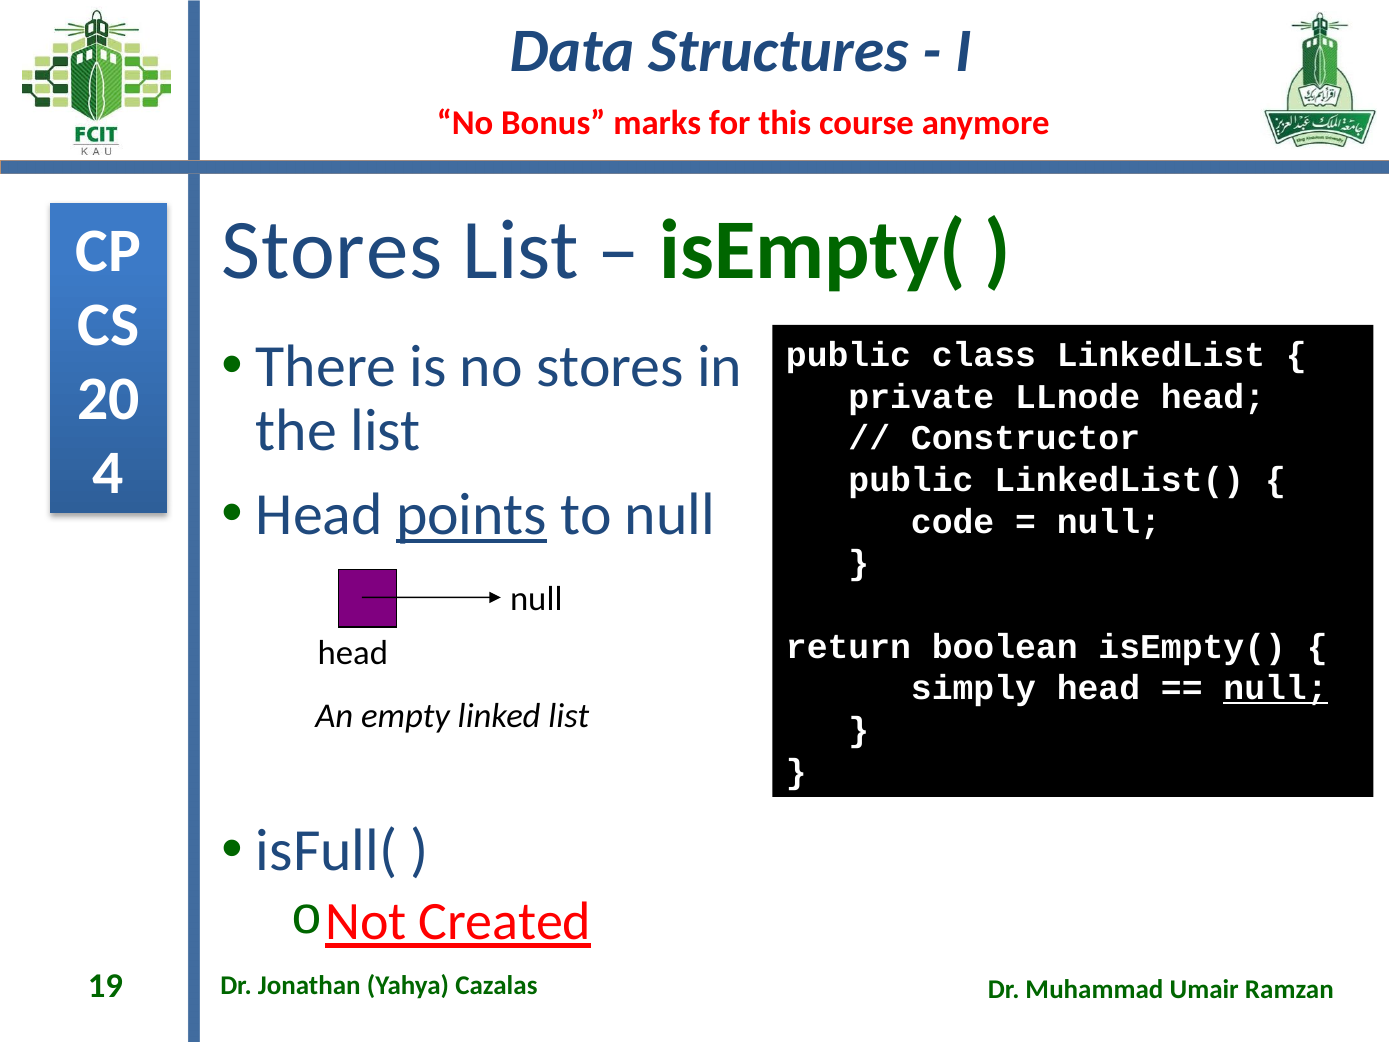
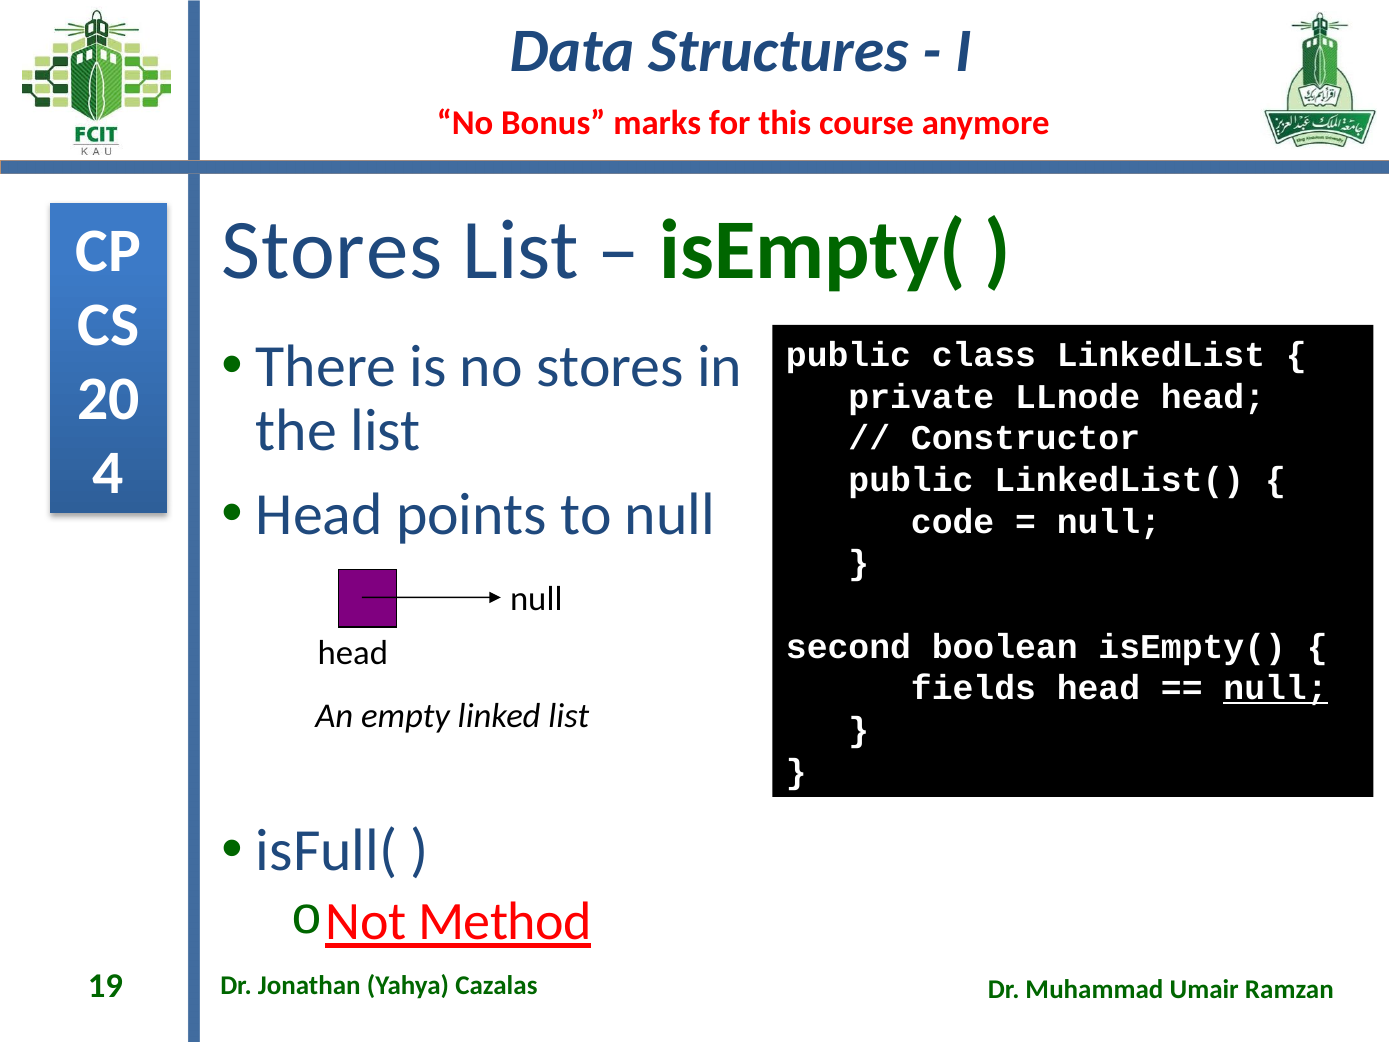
points underline: present -> none (472, 515)
return: return -> second (848, 647)
simply: simply -> fields (973, 688)
Created: Created -> Method (505, 922)
